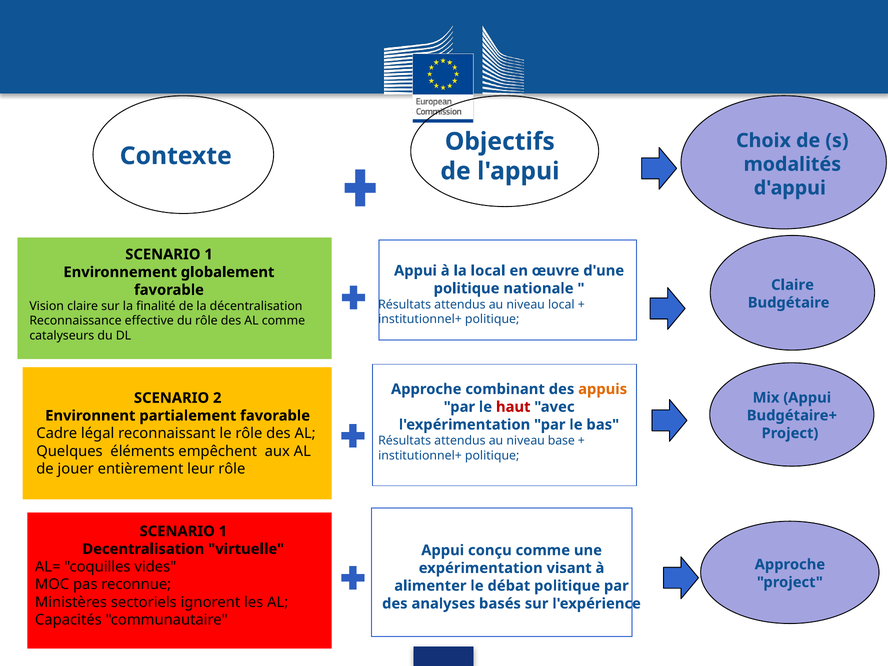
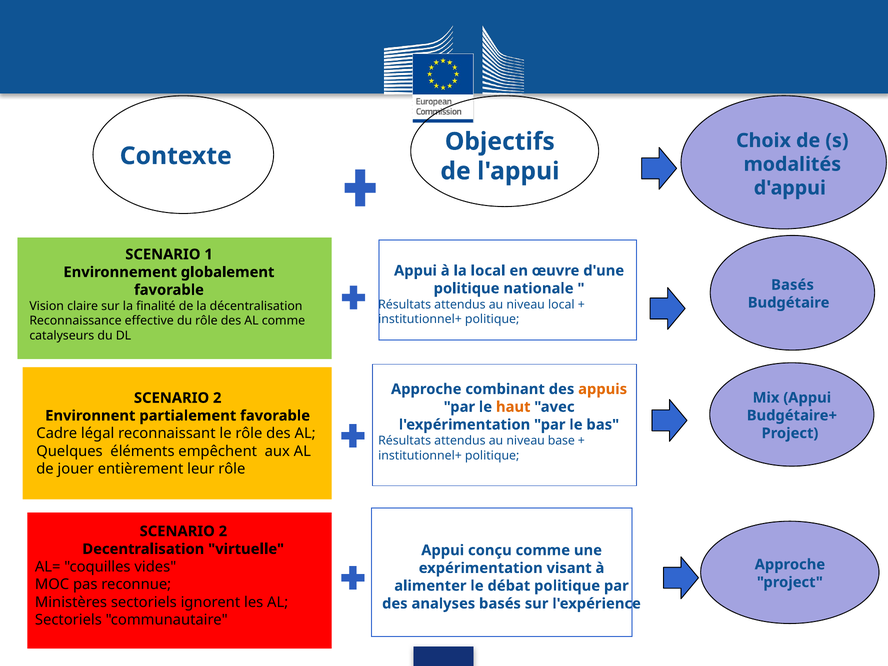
Claire: Claire -> Basés (792, 285)
haut colour: red -> orange (513, 407)
1: 1 -> 2 (223, 531)
Capacités: Capacités -> Sectoriels (68, 620)
